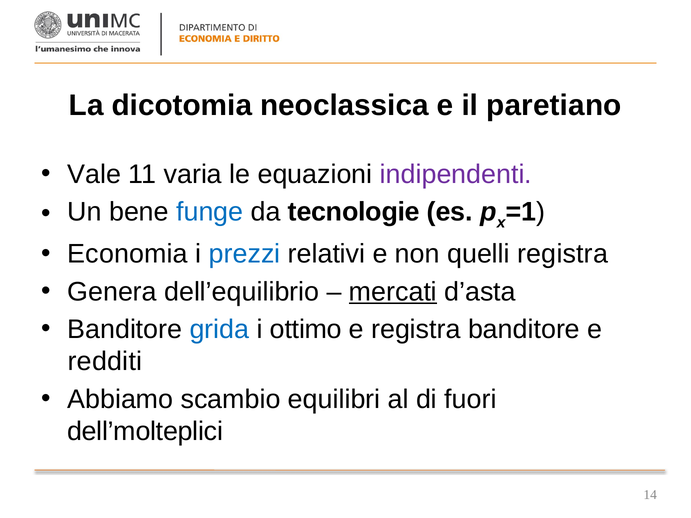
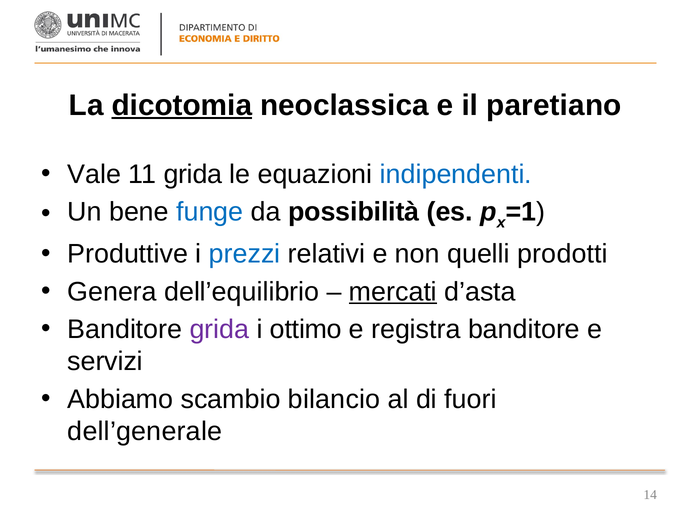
dicotomia underline: none -> present (182, 105)
11 varia: varia -> grida (193, 174)
indipendenti colour: purple -> blue (456, 174)
tecnologie: tecnologie -> possibilità (354, 212)
Economia: Economia -> Produttive (128, 254)
quelli registra: registra -> prodotti (563, 254)
grida colour: blue -> purple (219, 330)
redditi: redditi -> servizi (105, 362)
equilibri: equilibri -> bilancio (334, 399)
dell’molteplici: dell’molteplici -> dell’generale (145, 432)
